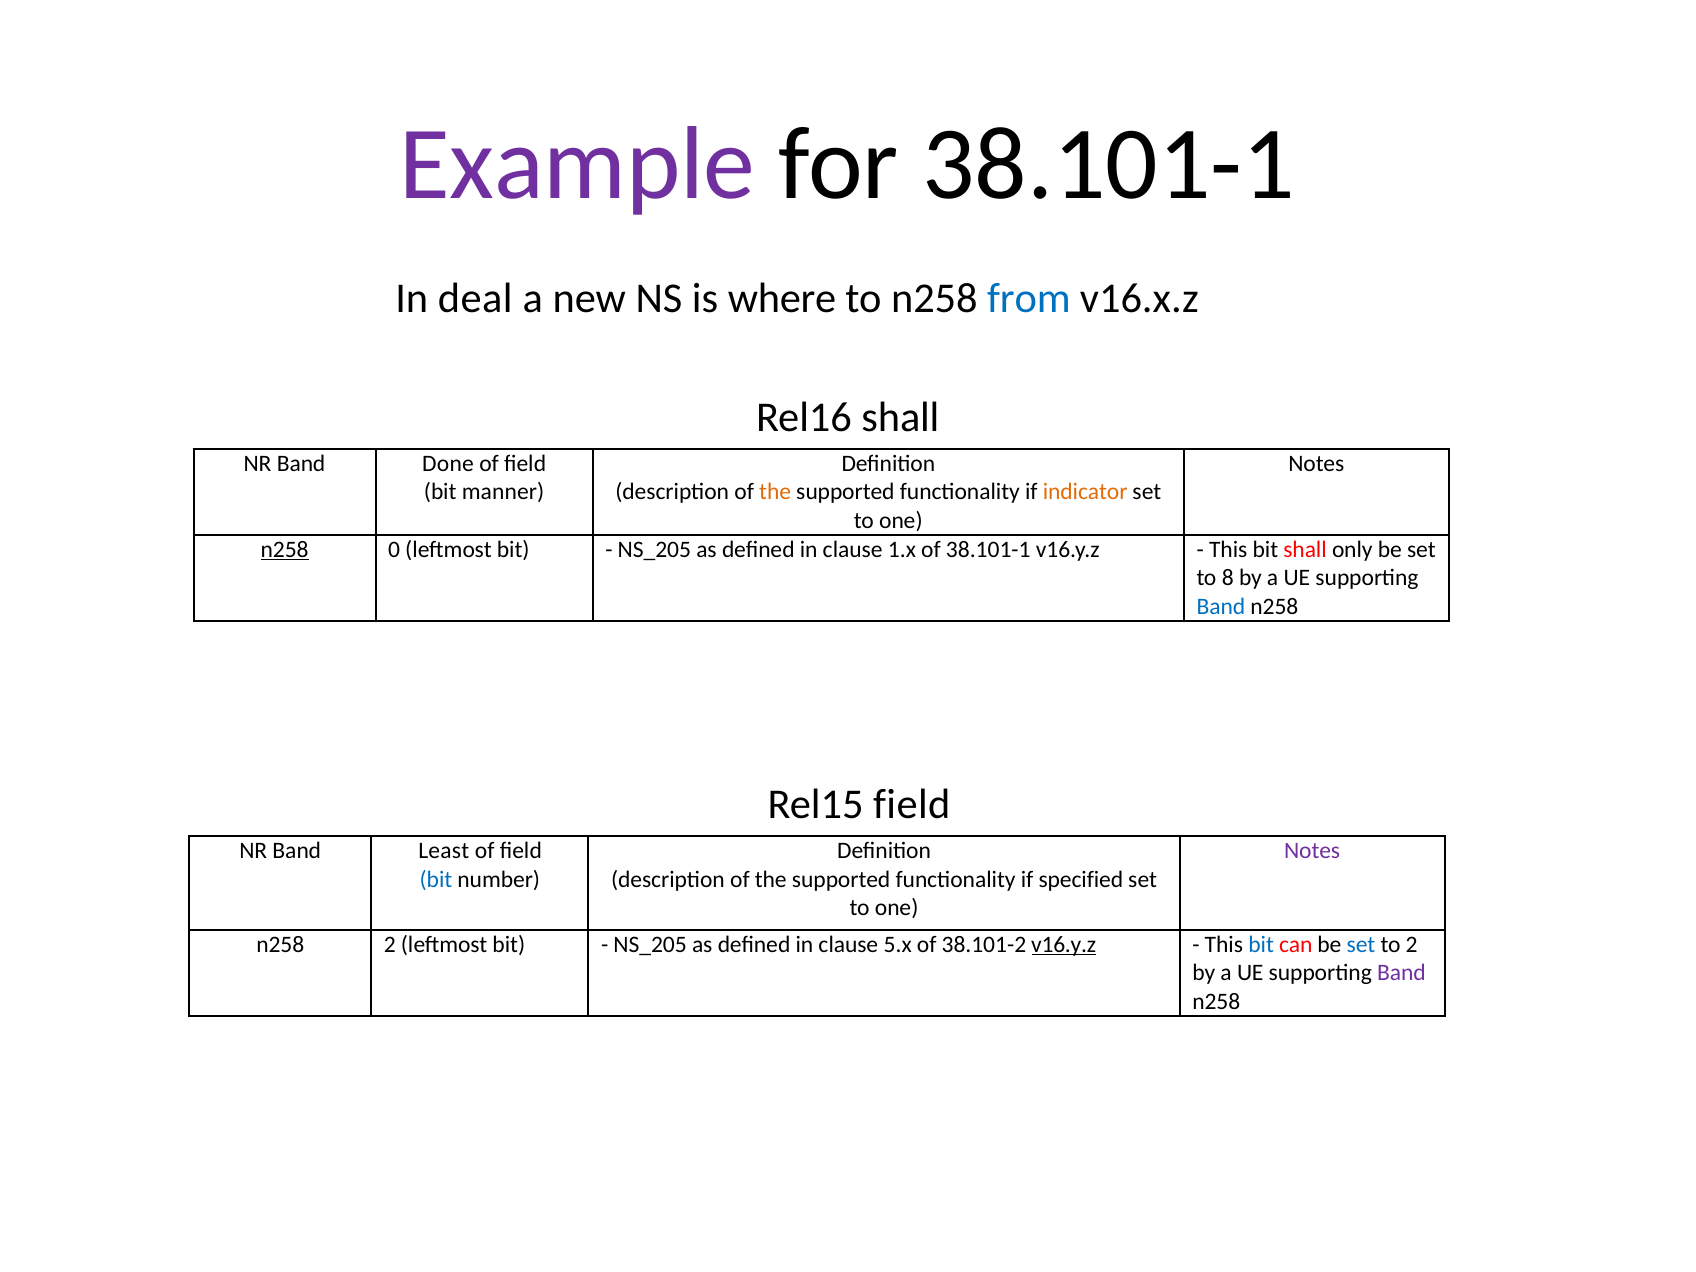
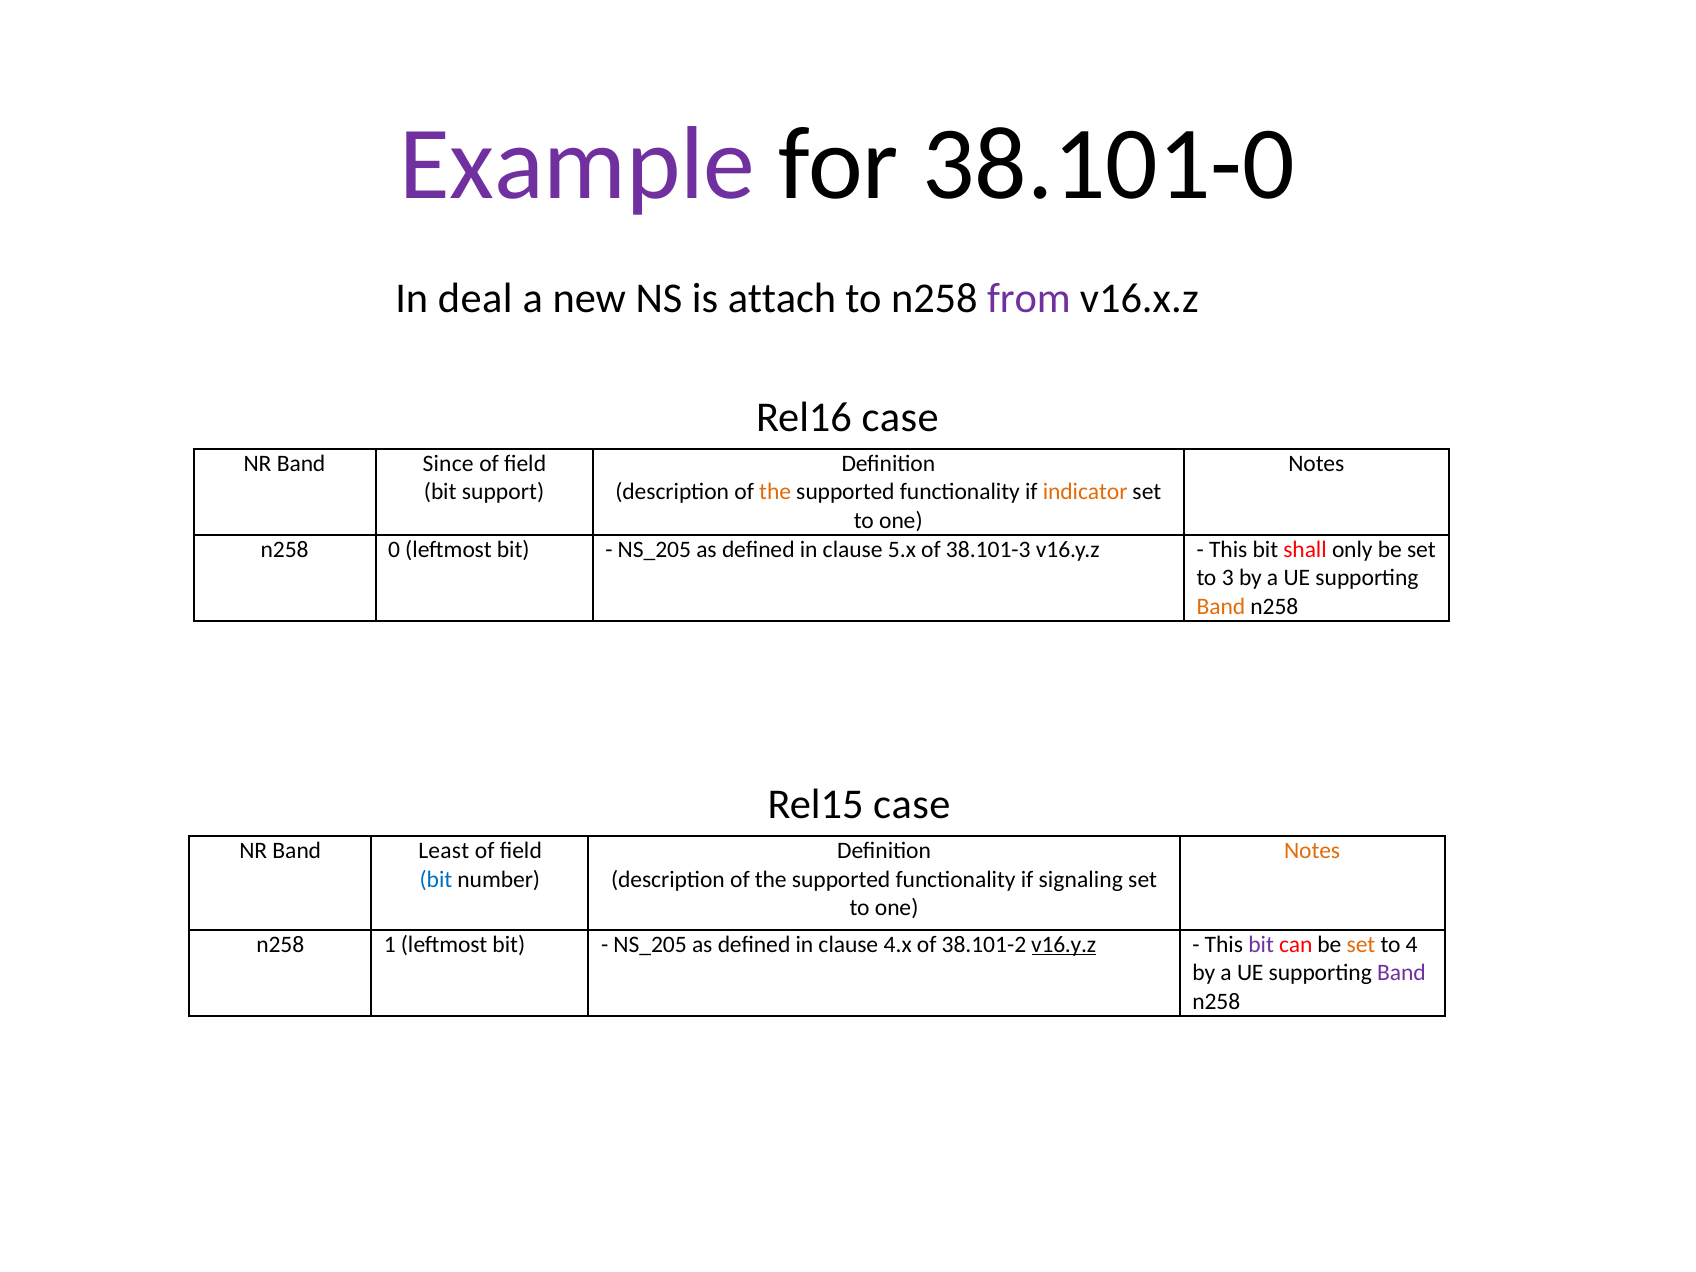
for 38.101-1: 38.101-1 -> 38.101-0 (1108, 164)
where: where -> attach (782, 299)
from colour: blue -> purple (1029, 299)
Rel16 shall: shall -> case (900, 417)
Done: Done -> Since (448, 464)
manner: manner -> support (503, 492)
n258 underline: present -> none (285, 549)
1.x: 1.x -> 5.x (902, 549)
of 38.101-1: 38.101-1 -> 38.101-3 (988, 549)
8: 8 -> 3 (1228, 578)
Band colour: blue -> orange (1221, 607)
Rel15 field: field -> case (912, 804)
Notes colour: purple -> orange (1312, 851)
specified: specified -> signaling (1081, 879)
n258 2: 2 -> 1 (390, 944)
5.x: 5.x -> 4.x (898, 944)
bit colour: blue -> purple (1261, 944)
set colour: blue -> orange (1361, 944)
to 2: 2 -> 4 (1412, 944)
